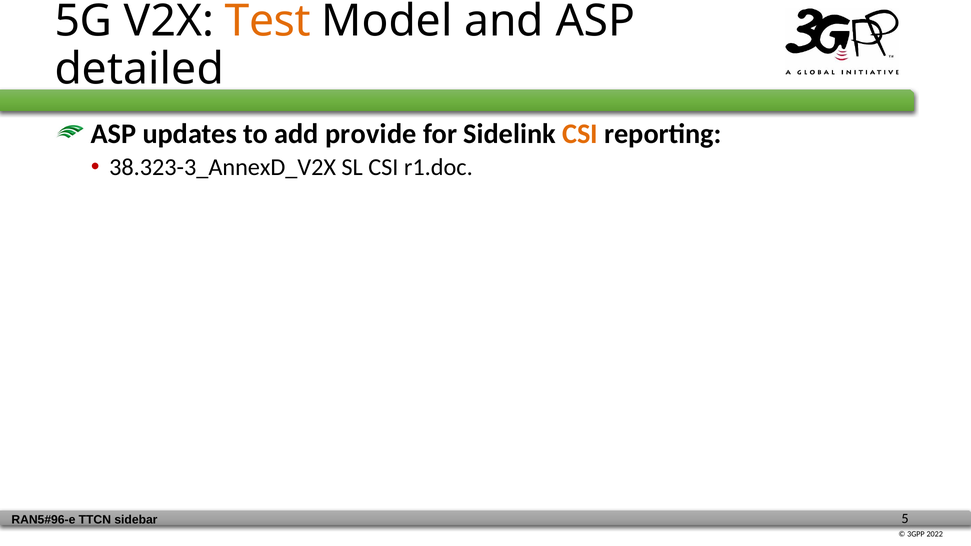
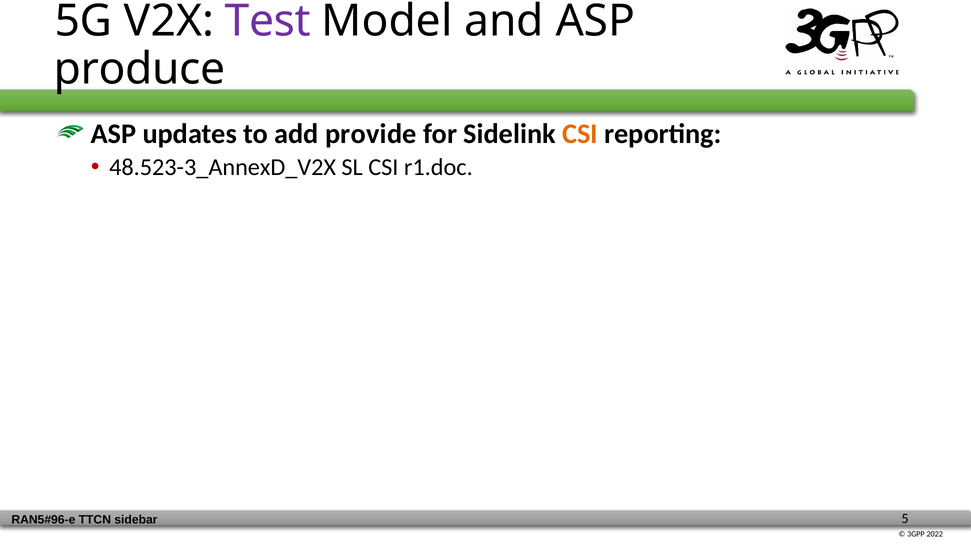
Test colour: orange -> purple (268, 21)
detailed: detailed -> produce (140, 69)
38.323-3_AnnexD_V2X: 38.323-3_AnnexD_V2X -> 48.523-3_AnnexD_V2X (223, 168)
